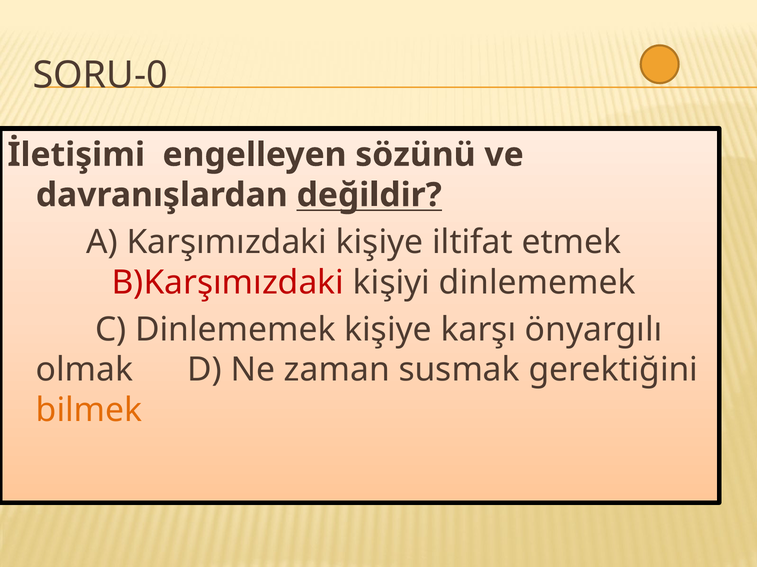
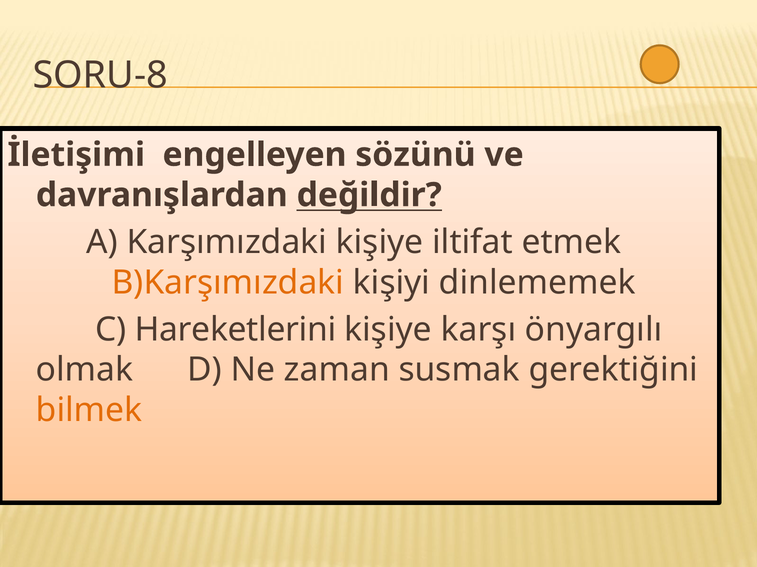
SORU-0: SORU-0 -> SORU-8 (100, 75)
B)Karşımızdaki colour: red -> orange (228, 283)
C Dinlememek: Dinlememek -> Hareketlerini (236, 330)
